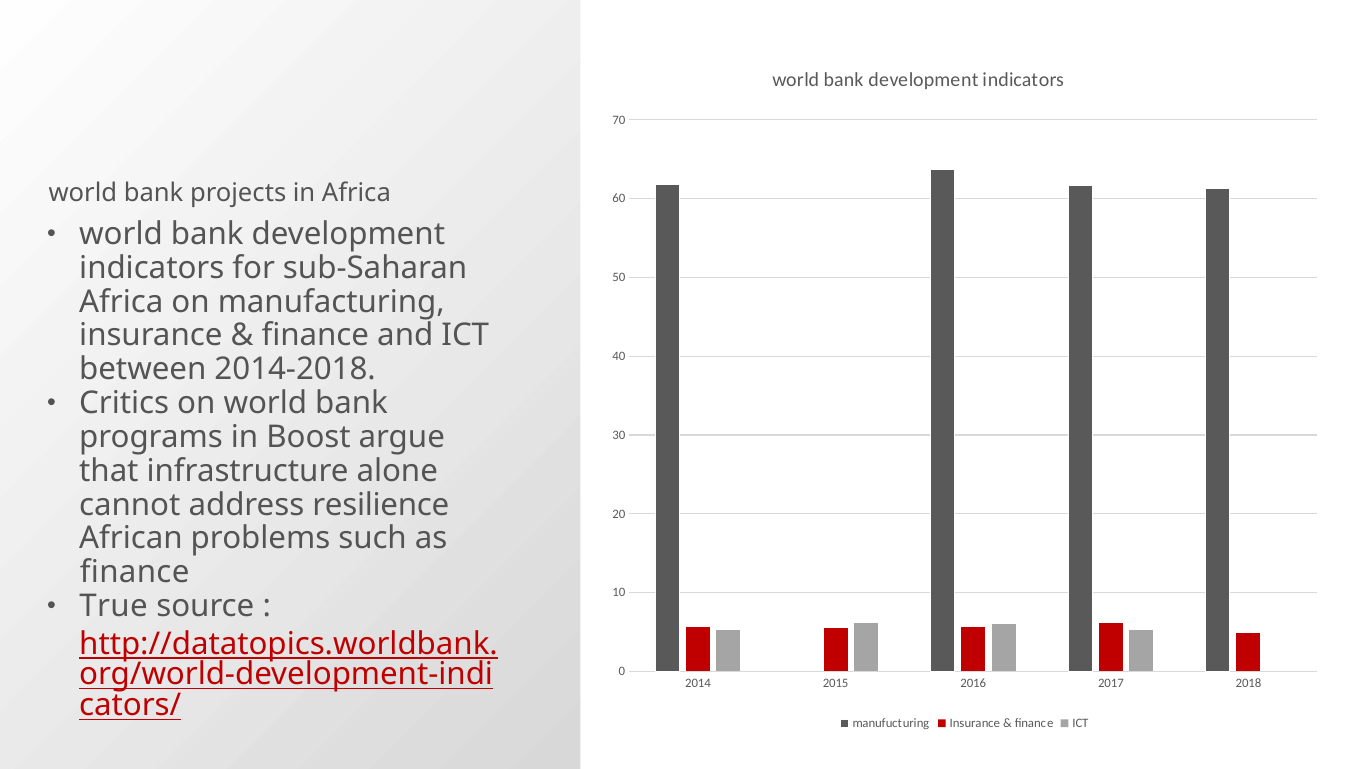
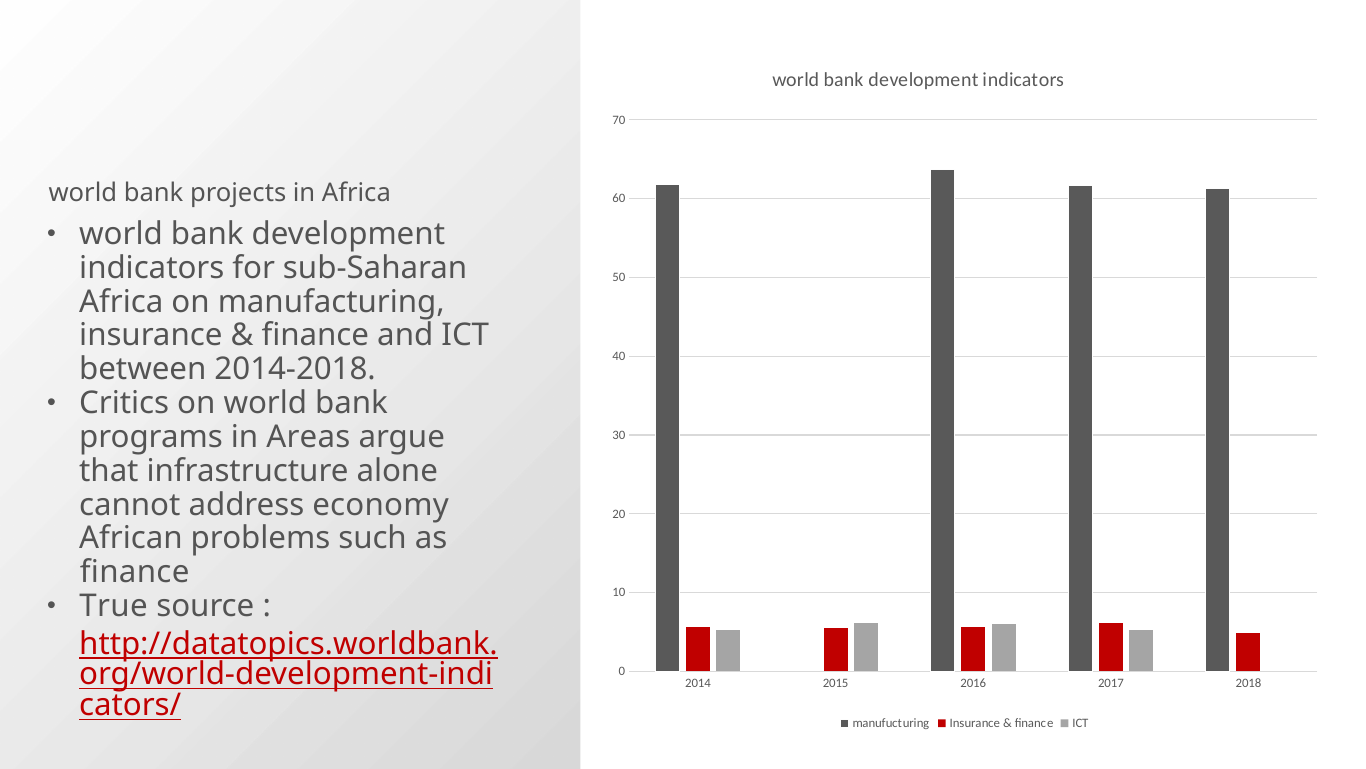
Boost: Boost -> Areas (308, 437)
resilience: resilience -> economy (381, 504)
